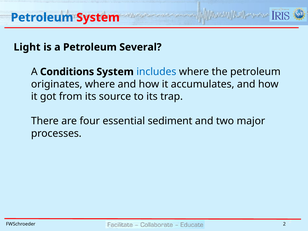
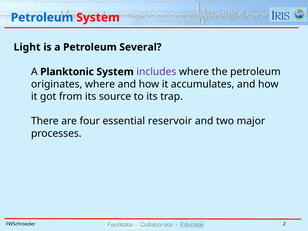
Conditions: Conditions -> Planktonic (67, 72)
includes colour: blue -> purple (156, 72)
sediment: sediment -> reservoir (170, 121)
